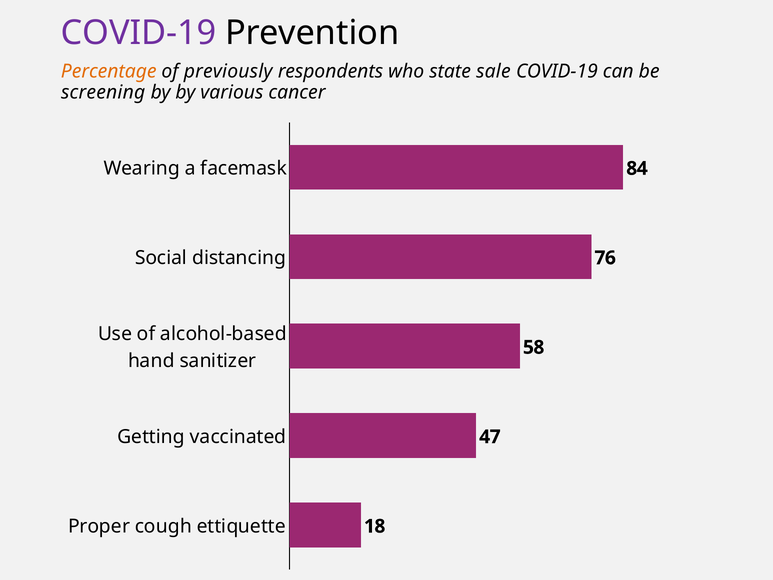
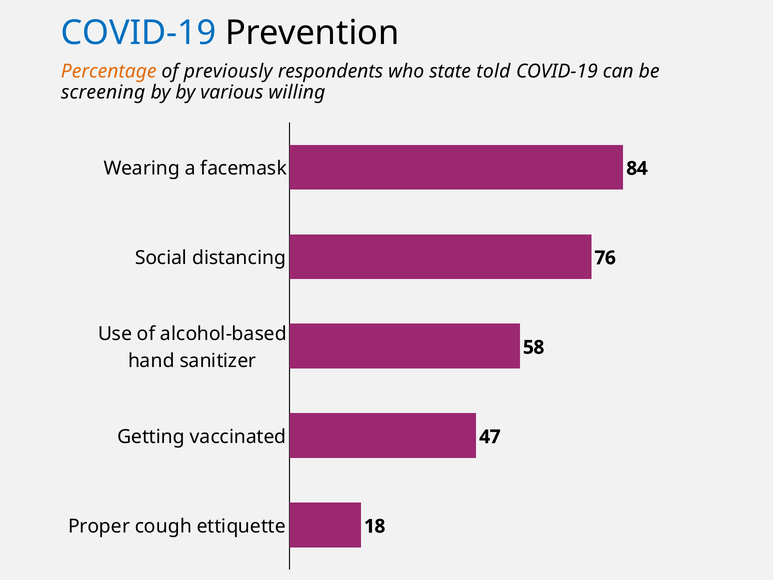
COVID-19 colour: purple -> blue (139, 33)
sale: sale -> told (493, 71)
cancer: cancer -> willing (297, 92)
